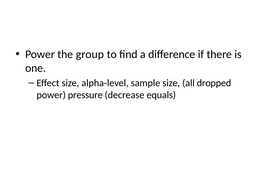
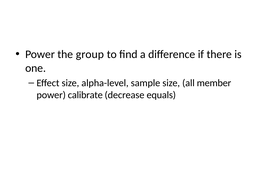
dropped: dropped -> member (214, 83)
pressure: pressure -> calibrate (85, 95)
